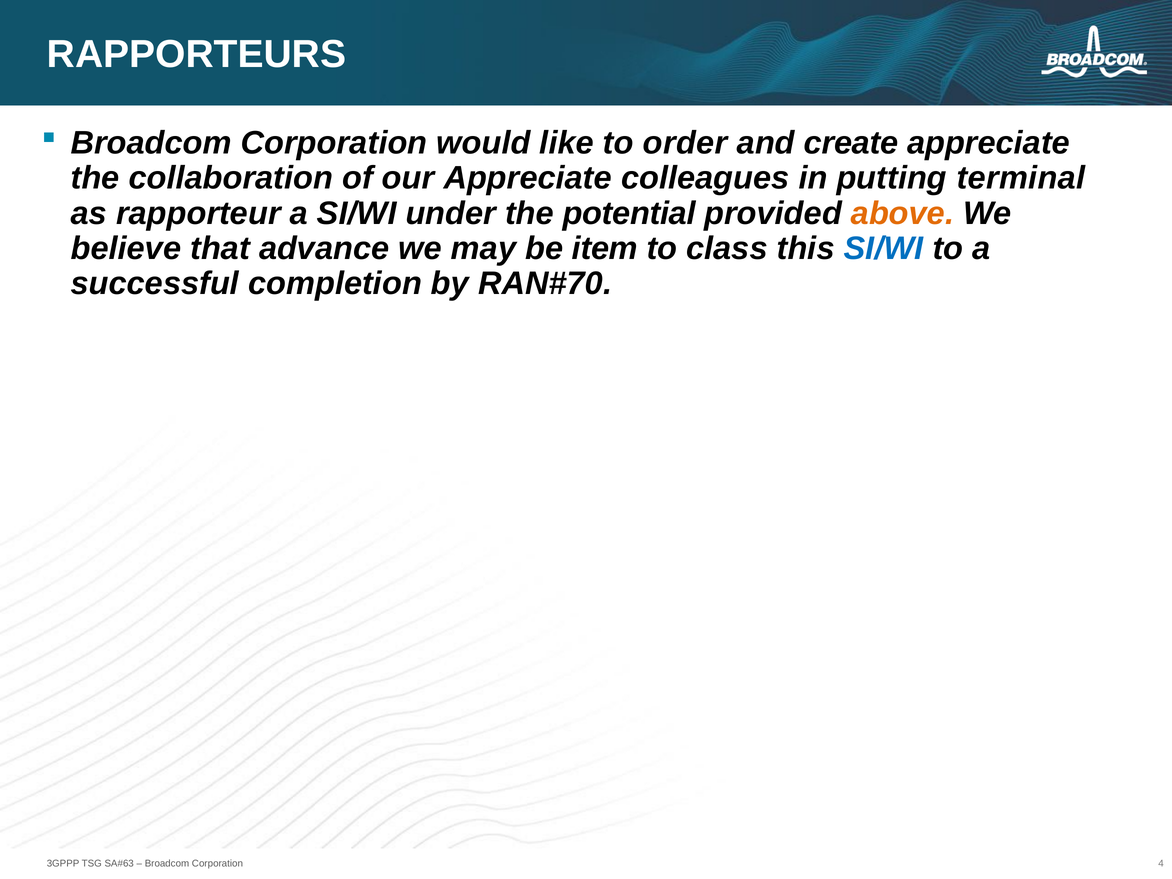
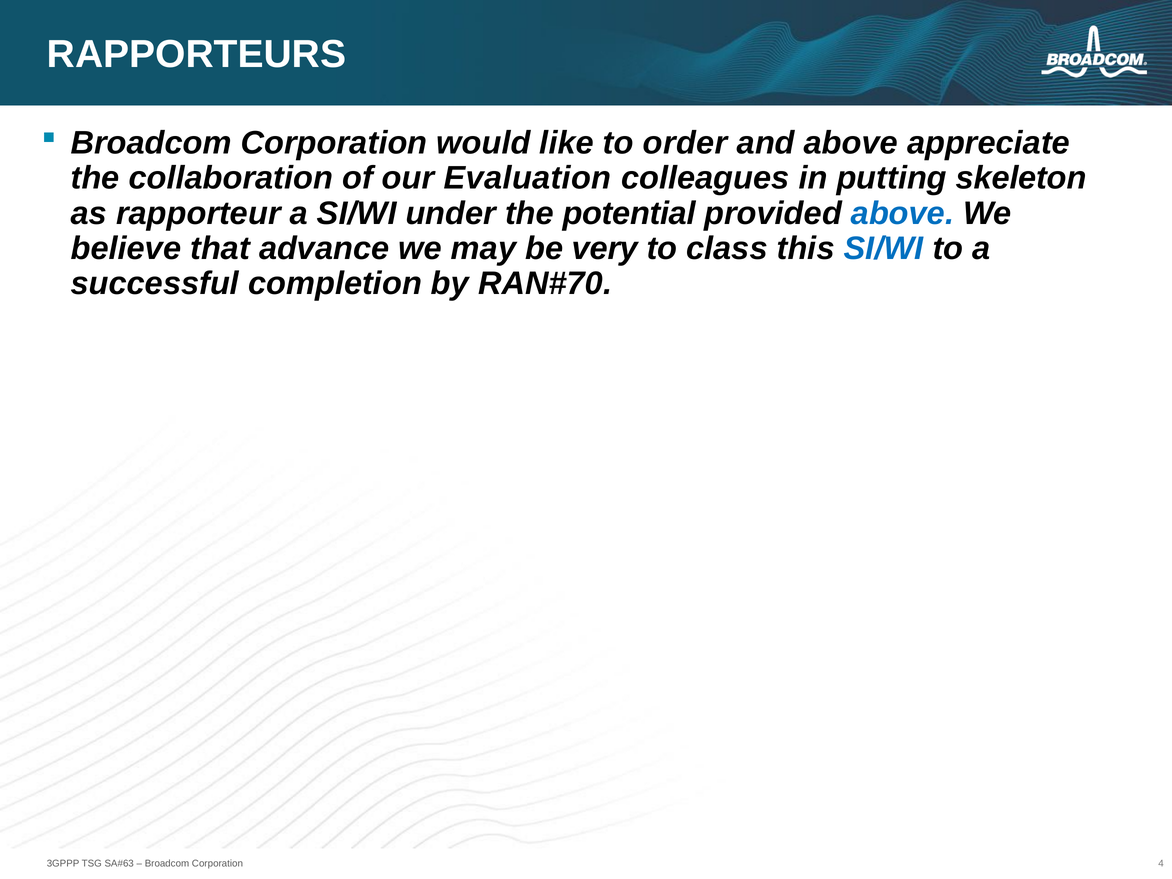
and create: create -> above (851, 143)
our Appreciate: Appreciate -> Evaluation (528, 178)
terminal: terminal -> skeleton (1021, 178)
above colour: orange -> blue (903, 213)
item: item -> very (605, 249)
